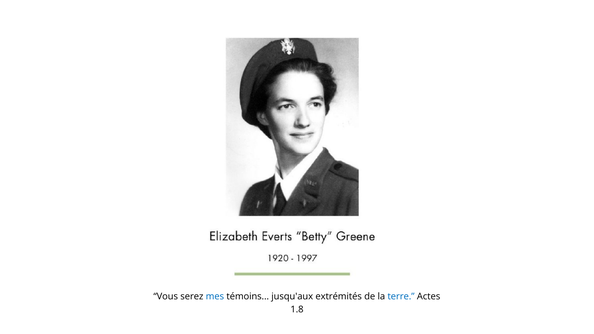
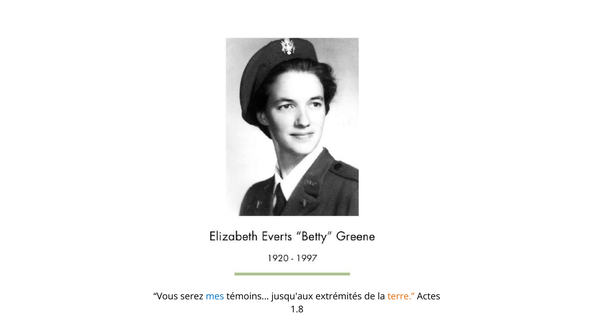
terre colour: blue -> orange (401, 296)
